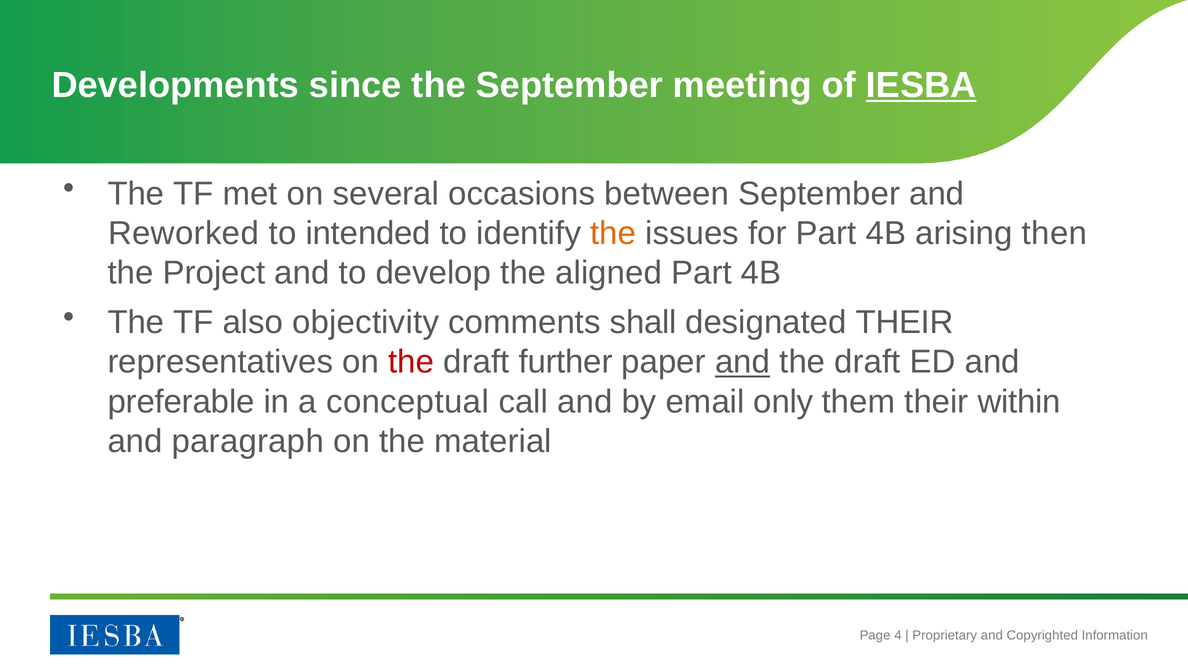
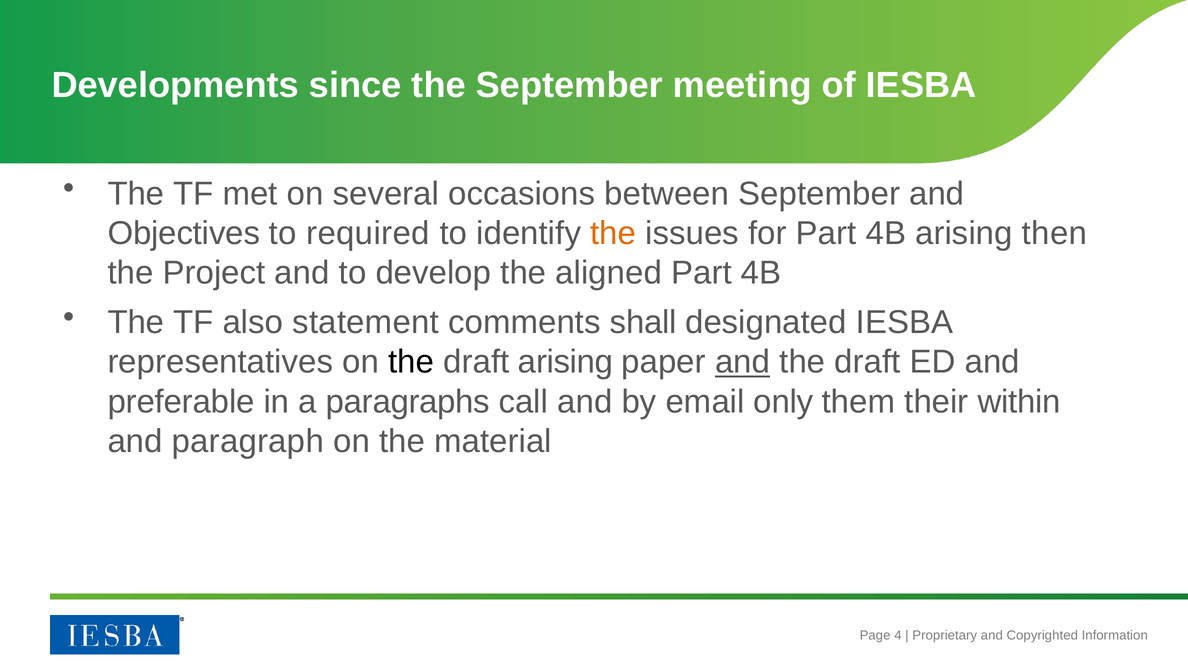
IESBA underline: present -> none (921, 85)
Reworked: Reworked -> Objectives (184, 233)
intended: intended -> required (368, 233)
objectivity: objectivity -> statement (366, 323)
designated THEIR: THEIR -> IESBA (905, 323)
the colour: red -> black (411, 362)
draft further: further -> arising (566, 362)
conceptual: conceptual -> paragraphs (408, 402)
